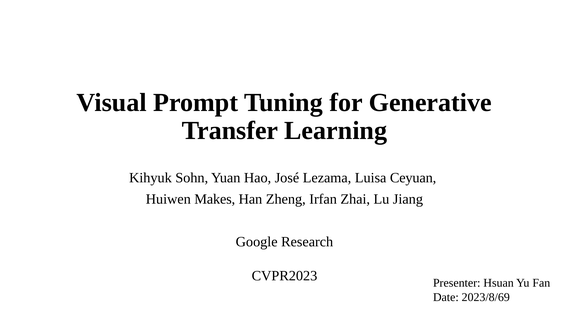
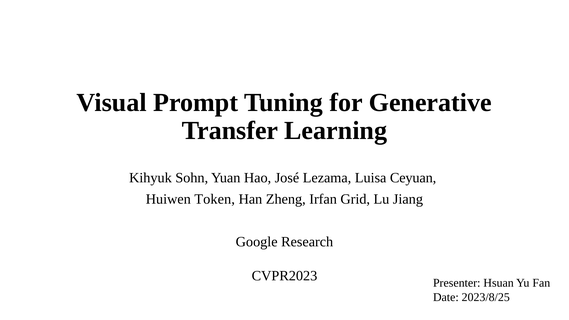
Makes: Makes -> Token (215, 199)
Zhai: Zhai -> Grid (355, 199)
2023/8/69: 2023/8/69 -> 2023/8/25 (486, 297)
